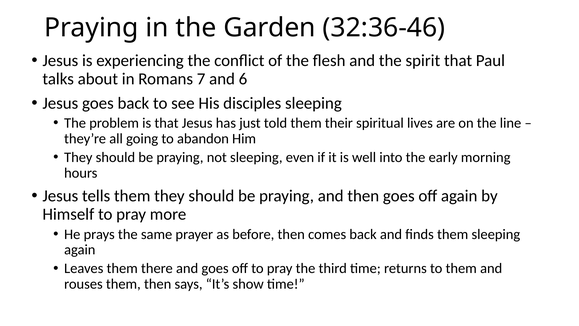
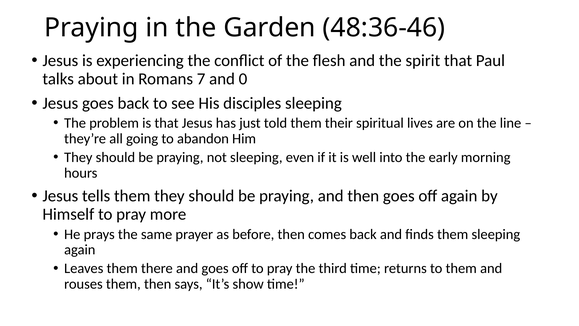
32:36-46: 32:36-46 -> 48:36-46 (384, 28)
6: 6 -> 0 (243, 79)
